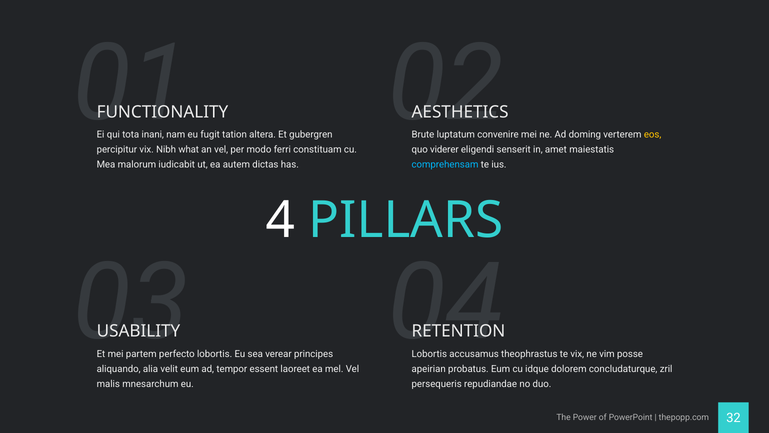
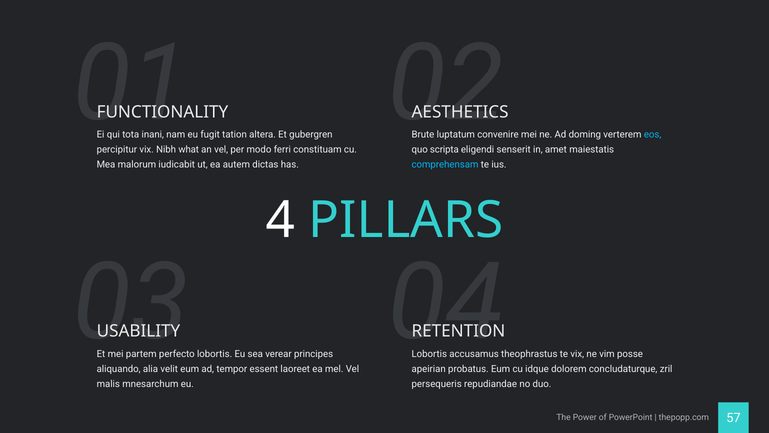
eos colour: yellow -> light blue (653, 135)
viderer: viderer -> scripta (444, 150)
32: 32 -> 57 (733, 418)
